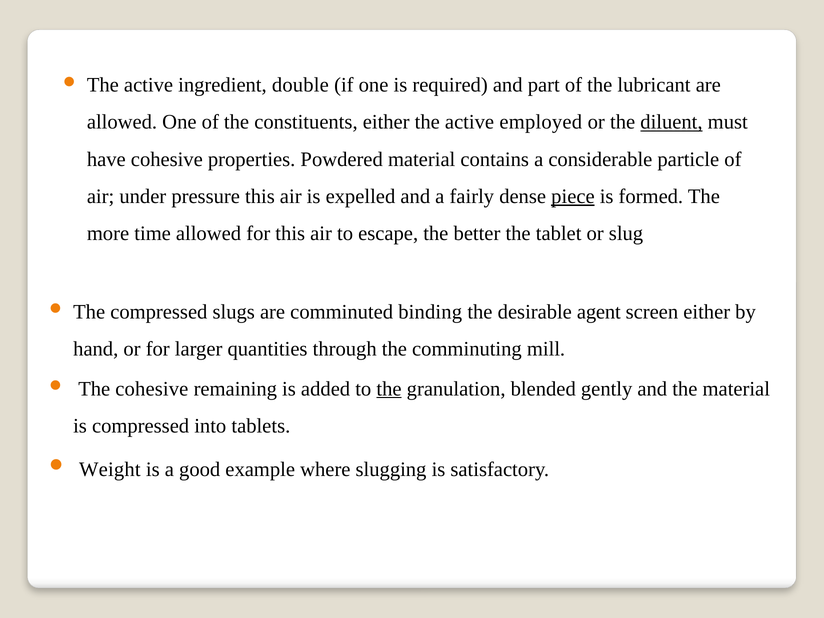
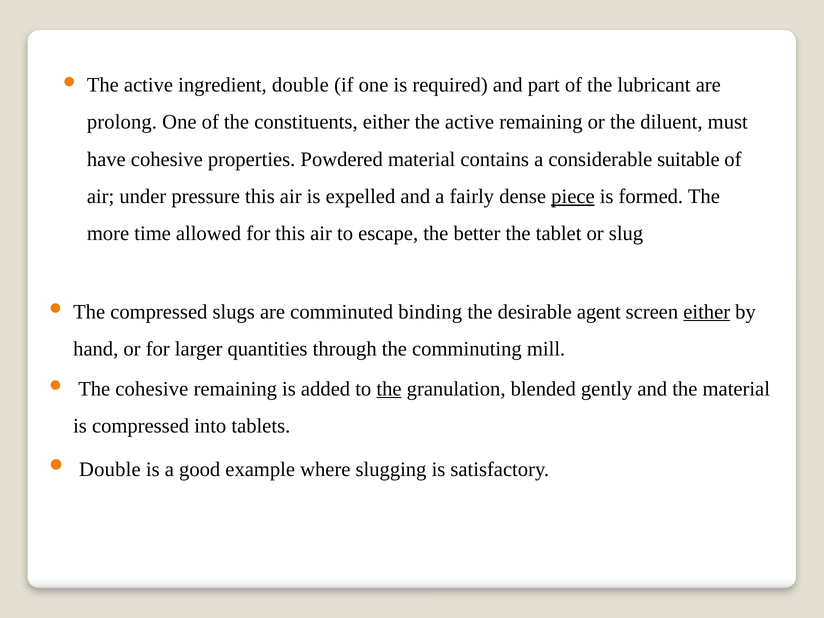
allowed: allowed -> prolong (122, 122)
active employed: employed -> remaining (541, 122)
diluent underline: present -> none (671, 122)
particle: particle -> suitable (688, 159)
either underline: none -> present (707, 312)
Weight: Weight -> Double (110, 469)
